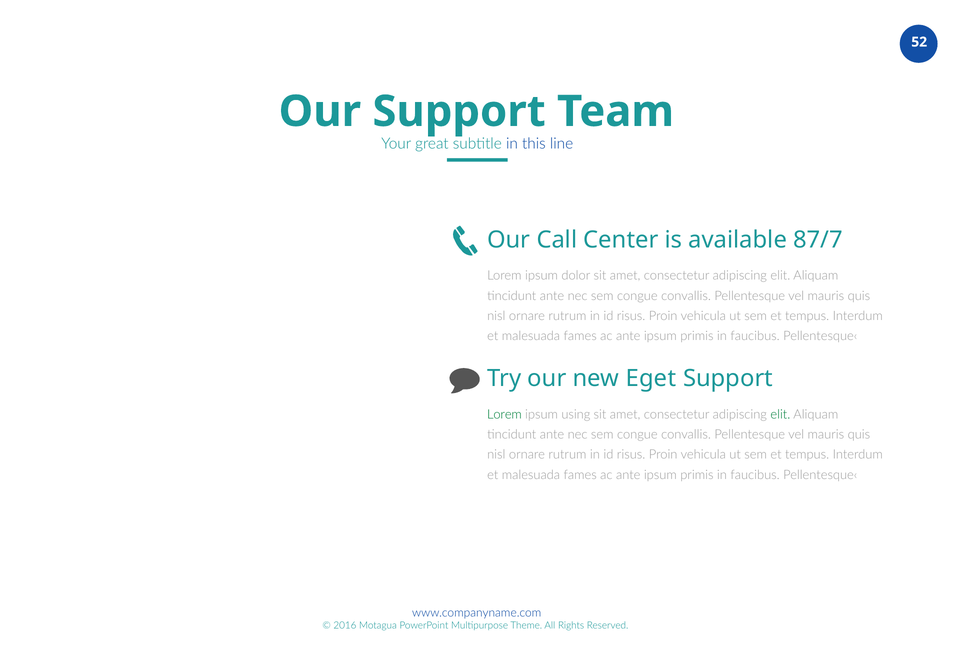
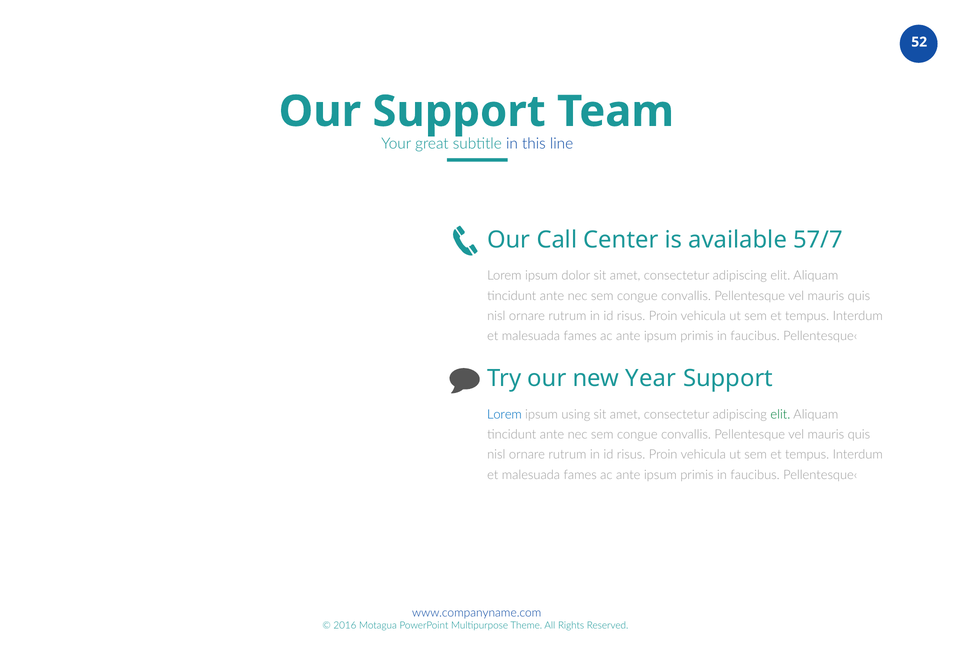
87/7: 87/7 -> 57/7 (818, 240)
Eget: Eget -> Year (651, 379)
Lorem colour: green -> blue (504, 415)
